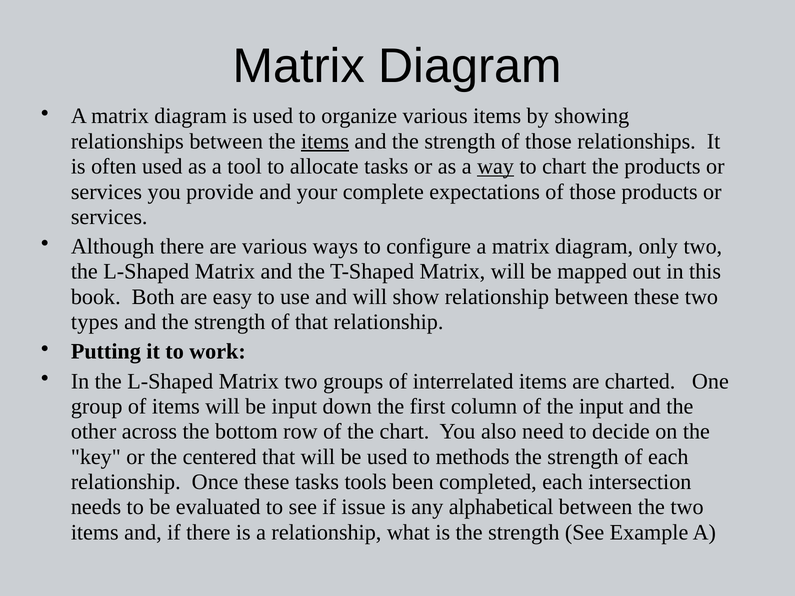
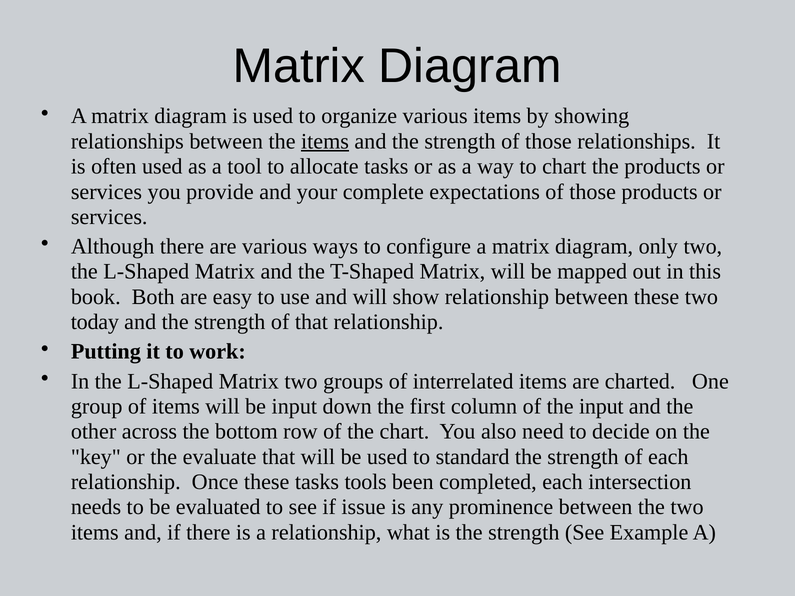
way underline: present -> none (496, 167)
types: types -> today (95, 322)
centered: centered -> evaluate (220, 457)
methods: methods -> standard (473, 457)
alphabetical: alphabetical -> prominence (501, 507)
